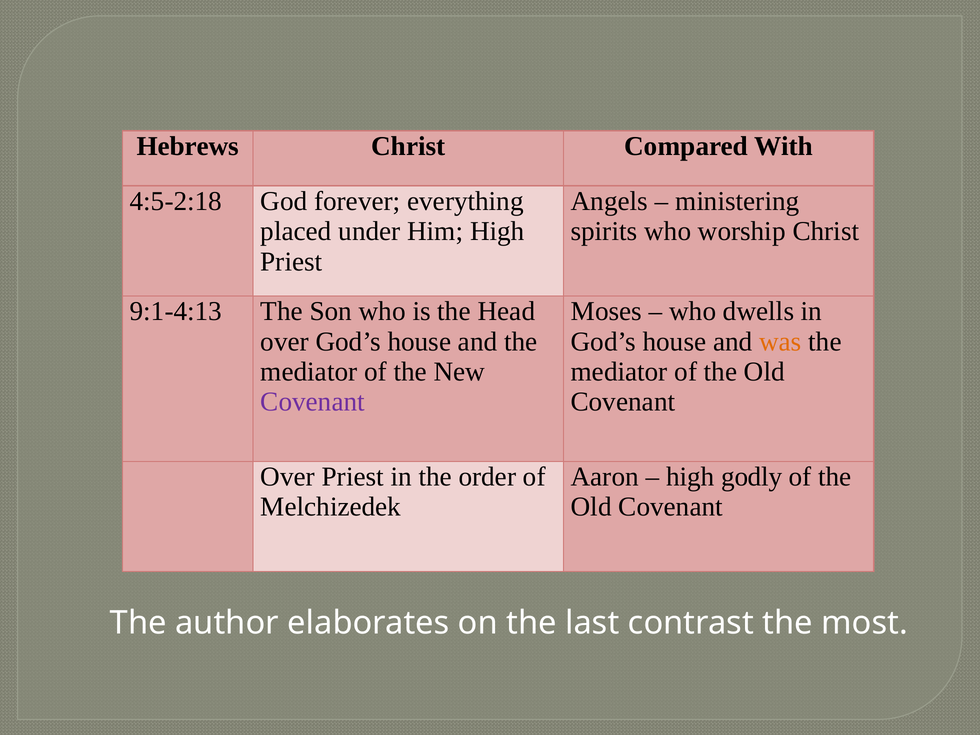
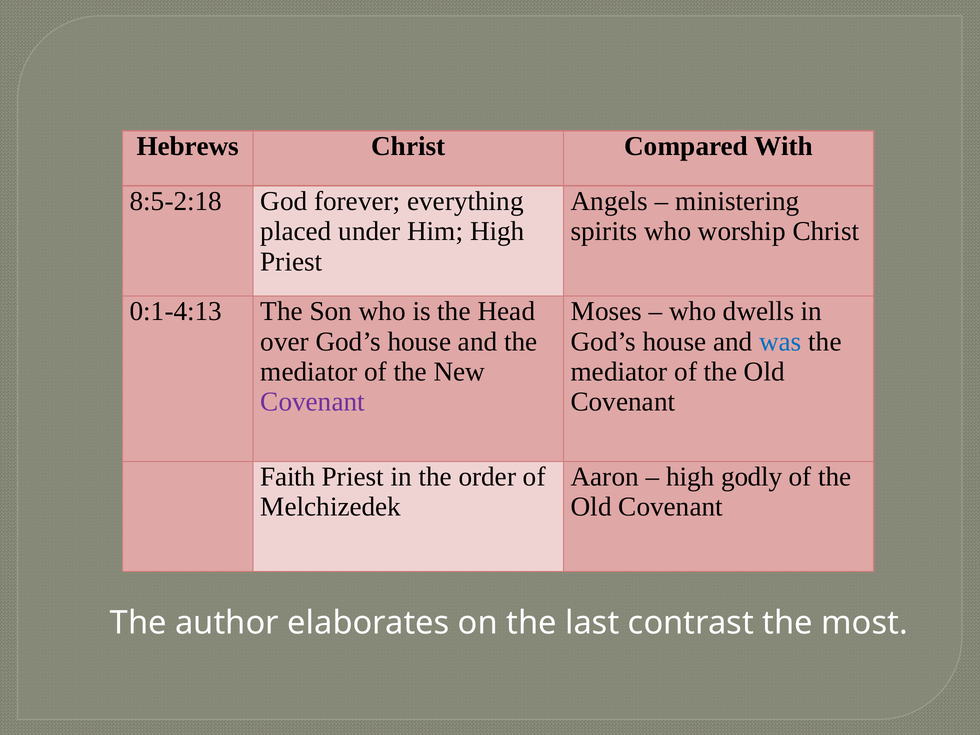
4:5-2:18: 4:5-2:18 -> 8:5-2:18 (176, 201)
9:1-4:13: 9:1-4:13 -> 0:1-4:13 (176, 311)
was colour: orange -> blue (780, 342)
Over: Over -> Faith (288, 477)
